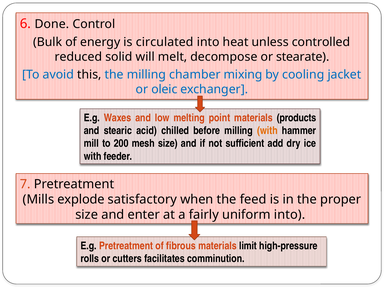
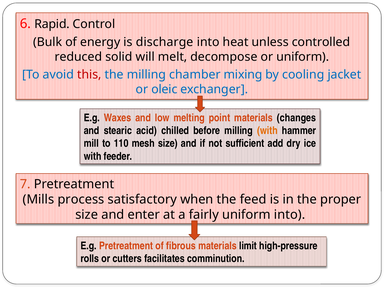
Done: Done -> Rapid (52, 24)
circulated: circulated -> discharge (165, 42)
or stearate: stearate -> uniform (303, 57)
this colour: black -> red (89, 75)
products: products -> changes (297, 118)
200: 200 -> 110 (121, 143)
explode: explode -> process (81, 199)
